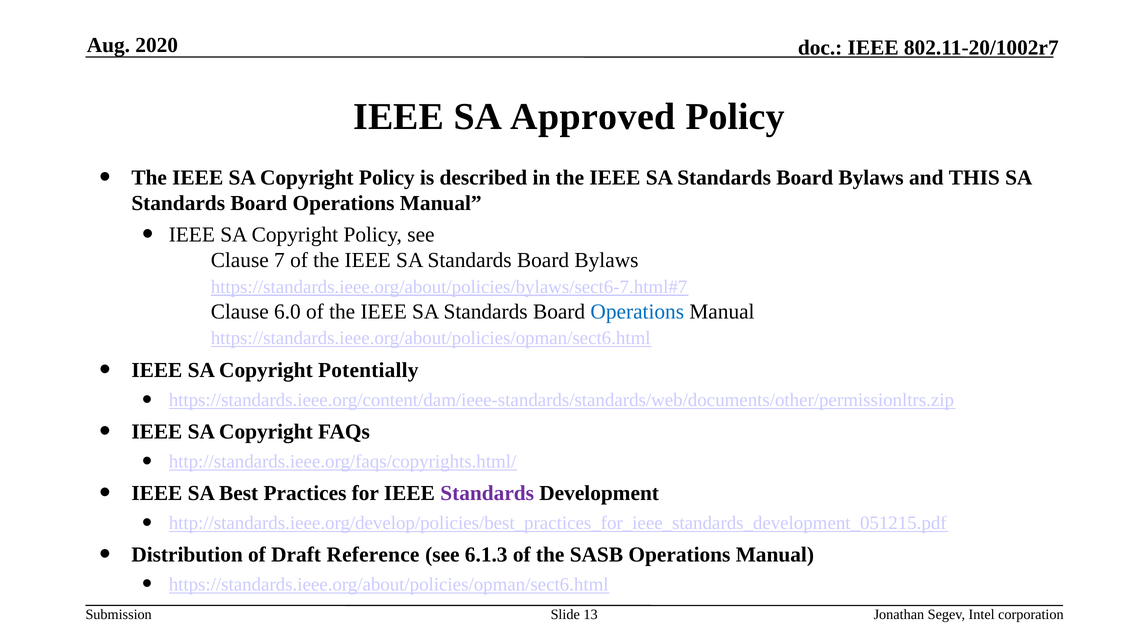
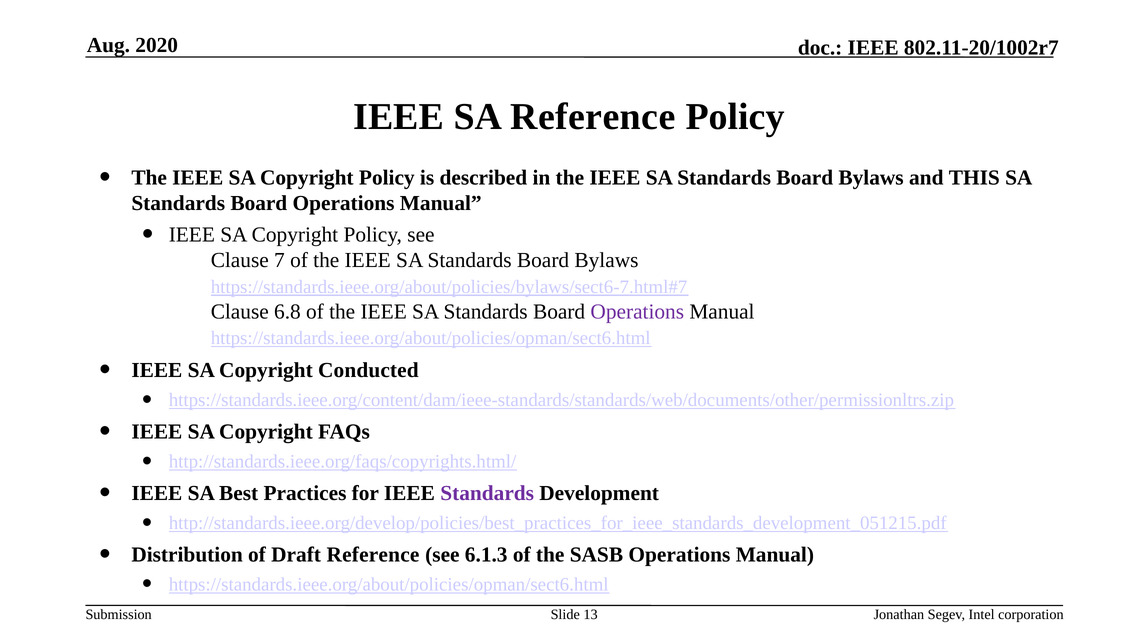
SA Approved: Approved -> Reference (593, 116)
6.0: 6.0 -> 6.8 (287, 312)
Operations colour: blue -> purple (637, 312)
Potentially: Potentially -> Conducted (368, 370)
